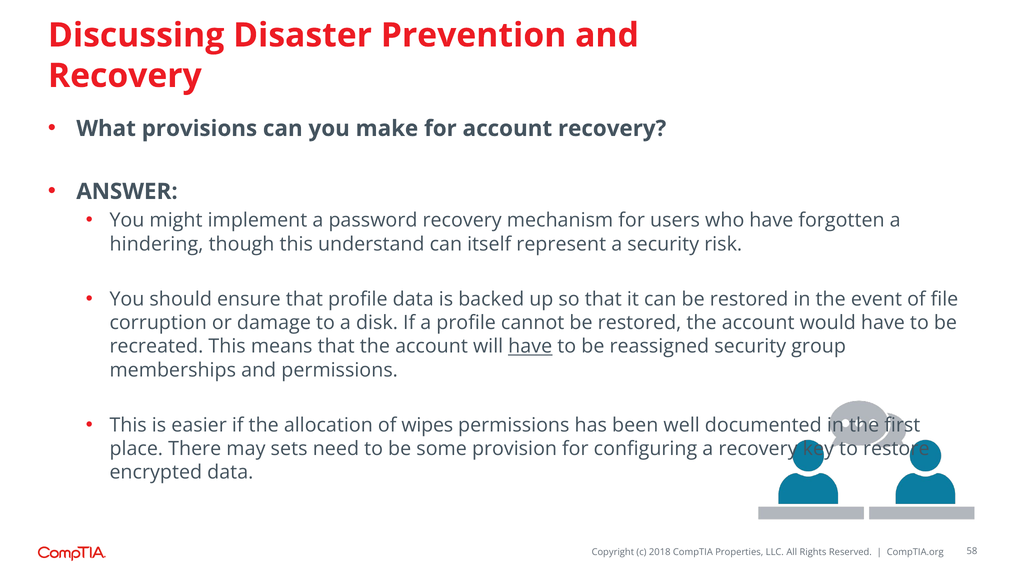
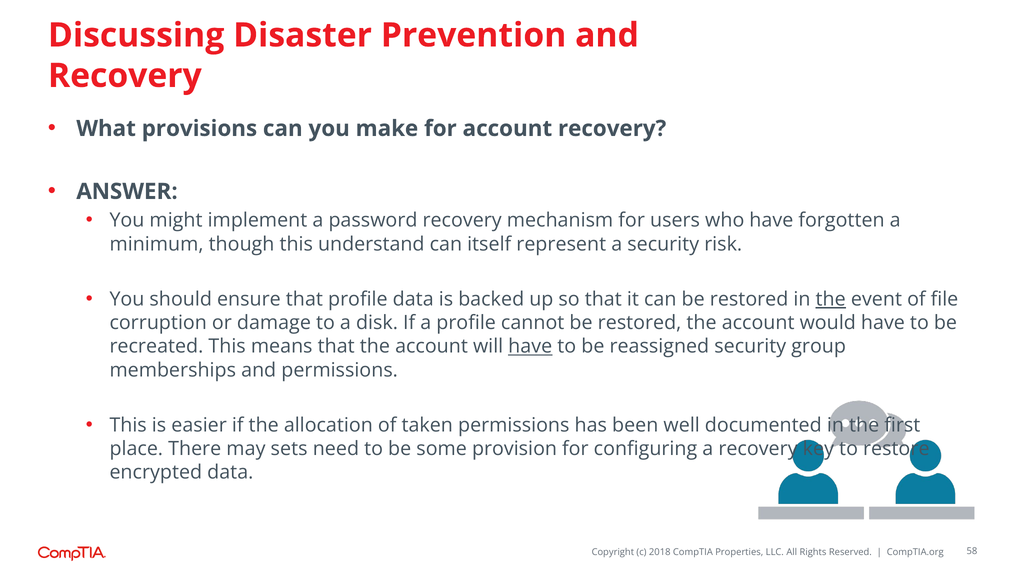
hindering: hindering -> minimum (156, 244)
the underline: none -> present (831, 299)
wipes: wipes -> taken (427, 425)
